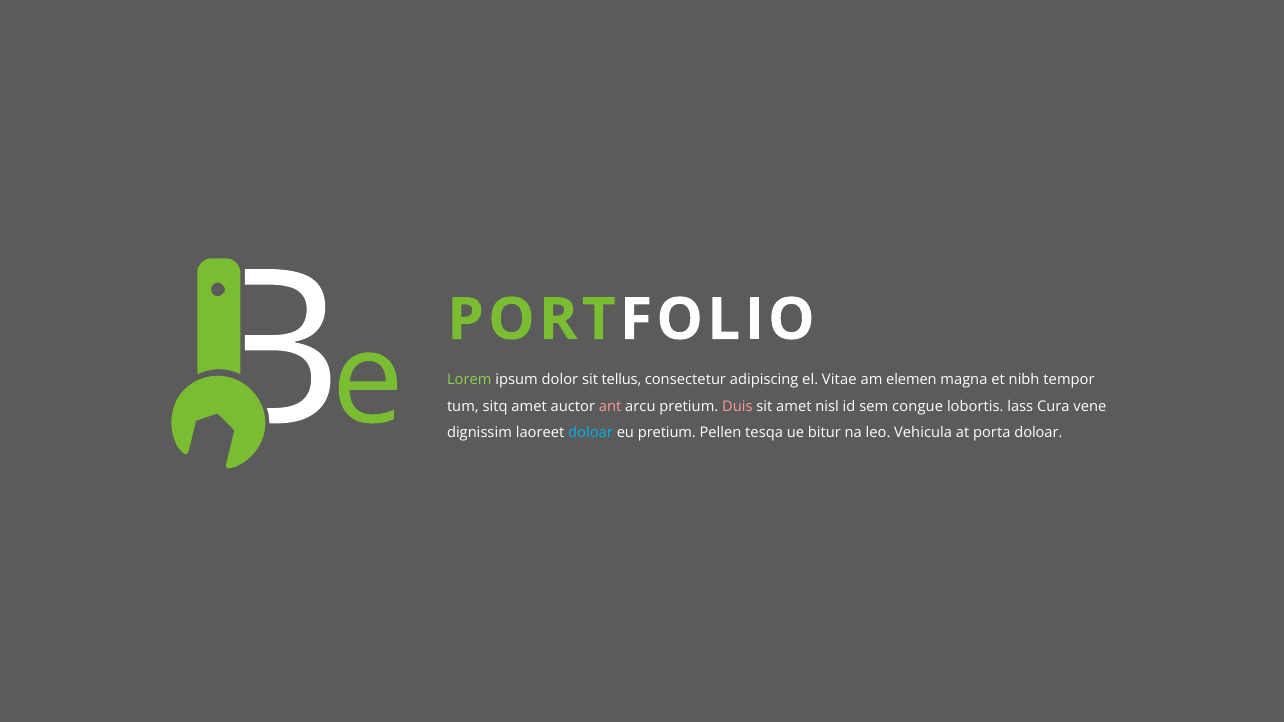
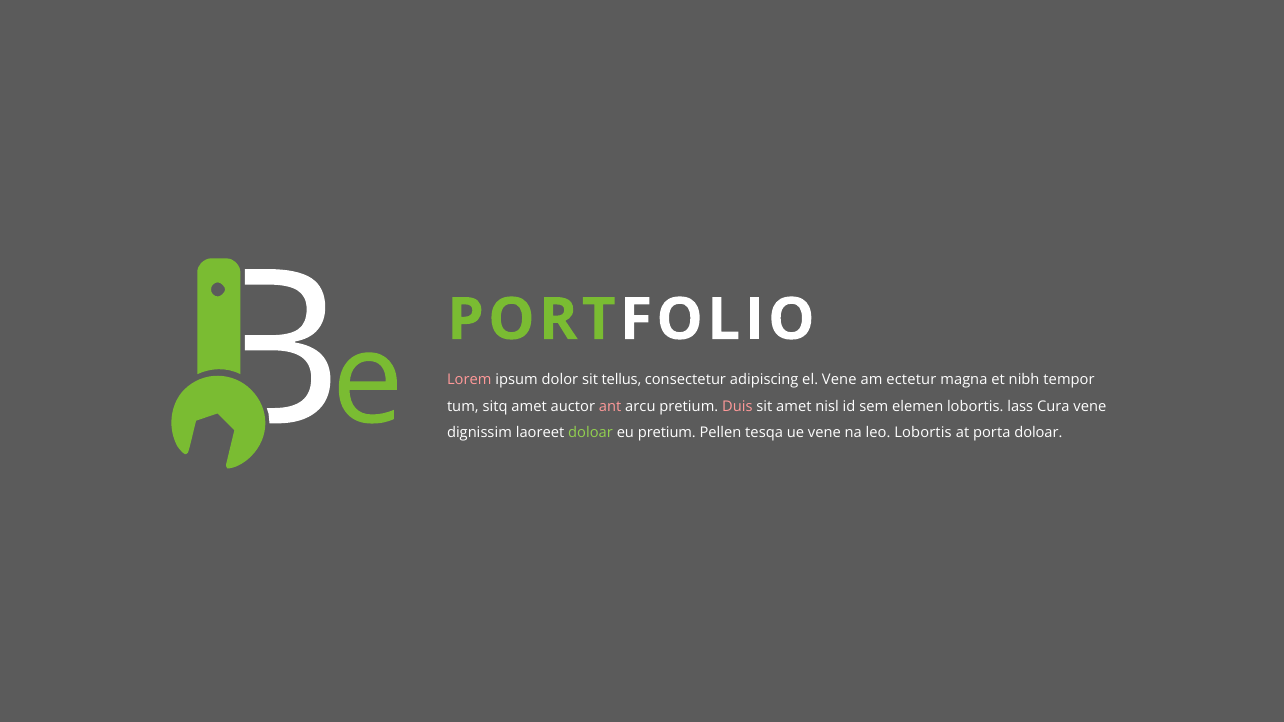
Lorem colour: light green -> pink (469, 380)
el Vitae: Vitae -> Vene (839, 380)
elemen: elemen -> ectetur (911, 380)
congue: congue -> elemen (918, 407)
doloar colour: light blue -> light green (591, 433)
ue bitur: bitur -> vene (824, 433)
leo Vehicula: Vehicula -> Lobortis (923, 433)
